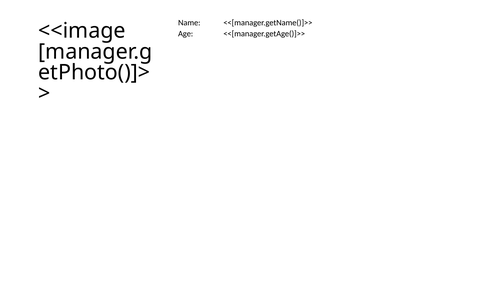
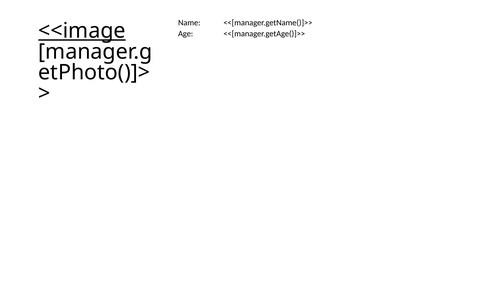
<<image underline: none -> present (82, 31)
